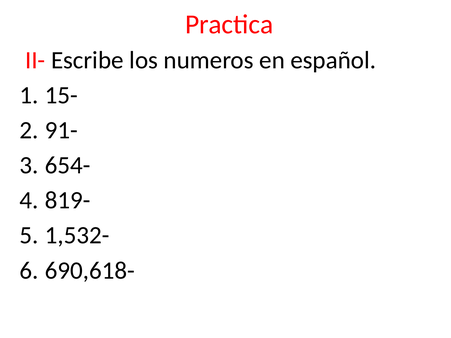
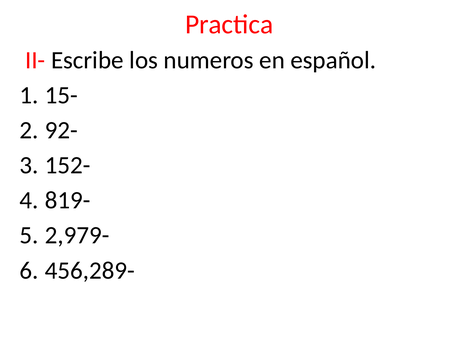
91-: 91- -> 92- (61, 130)
654-: 654- -> 152- (68, 165)
1,532-: 1,532- -> 2,979- (77, 236)
690,618-: 690,618- -> 456,289- (90, 271)
